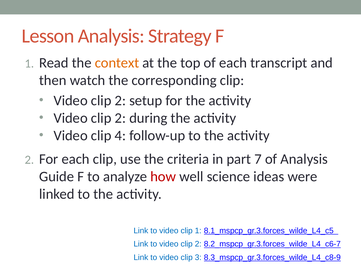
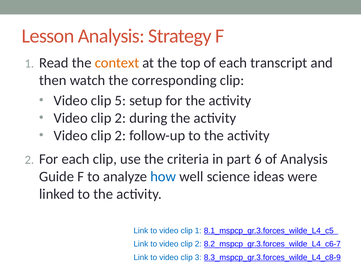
2: 2 -> 5 (120, 101)
4: 4 -> 2 (120, 136)
7: 7 -> 6 (258, 159)
how colour: red -> blue (163, 176)
